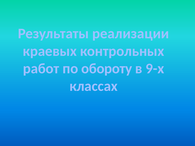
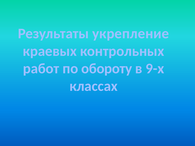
реализации: реализации -> укрепление (131, 34)
